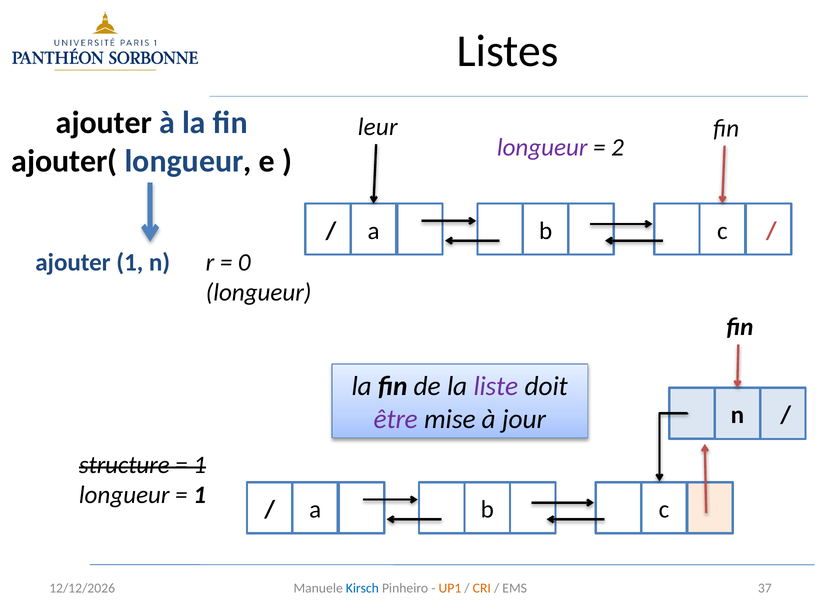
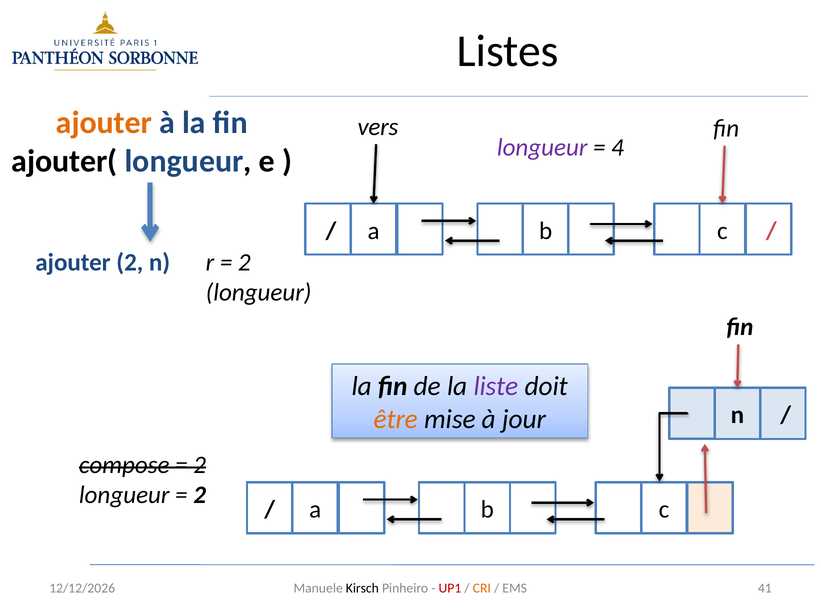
ajouter colour: black -> orange (104, 123)
leur: leur -> vers (378, 127)
2: 2 -> 4 (618, 148)
ajouter 1: 1 -> 2 (130, 262)
0: 0 -> 2 (244, 262)
être colour: purple -> orange (396, 419)
structure: structure -> compose (124, 465)
1: 1 -> 2 (200, 465)
1: 1 -> 2 (200, 495)
Kirsch colour: blue -> black (362, 588)
UP1 colour: orange -> red (450, 588)
37: 37 -> 41 (765, 588)
